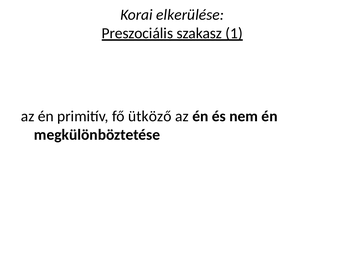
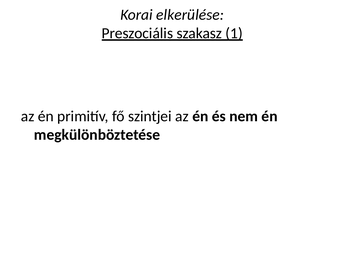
ütköző: ütköző -> szintjei (150, 116)
